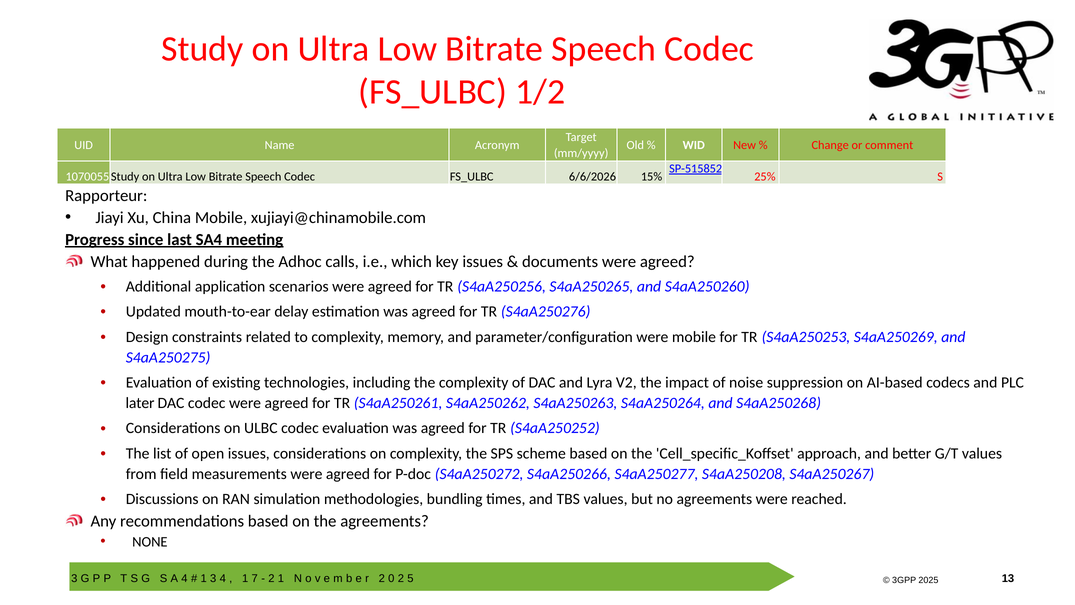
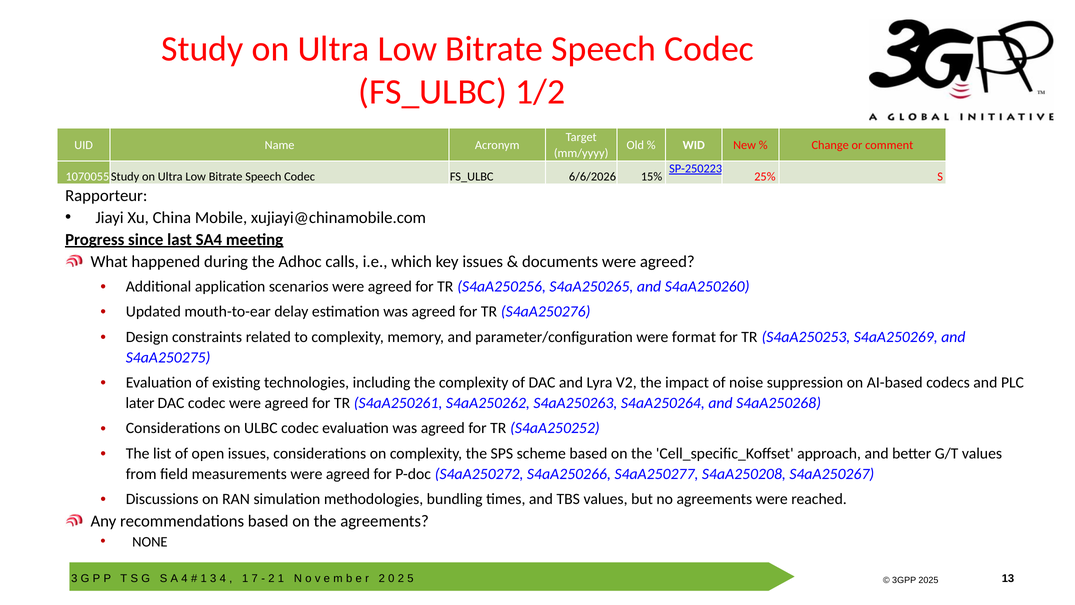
SP-515852: SP-515852 -> SP-250223 (696, 169)
were mobile: mobile -> format (694, 337)
